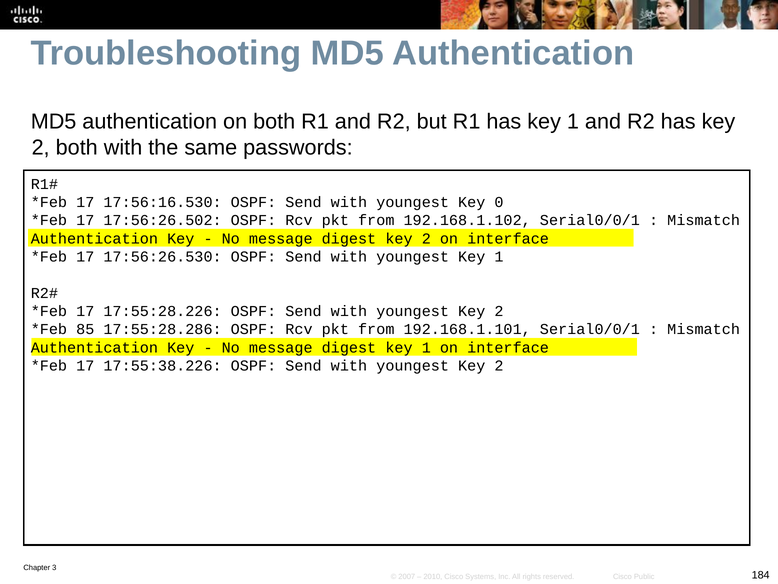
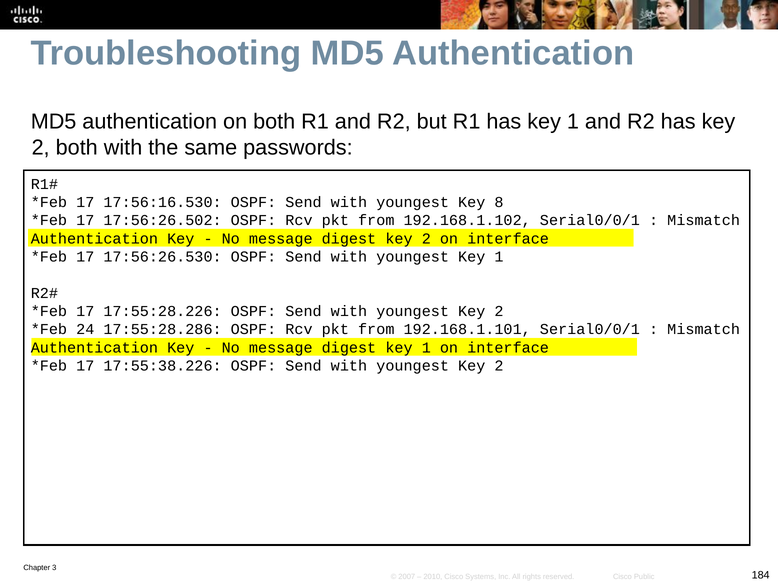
0: 0 -> 8 (499, 202)
85: 85 -> 24 (85, 329)
